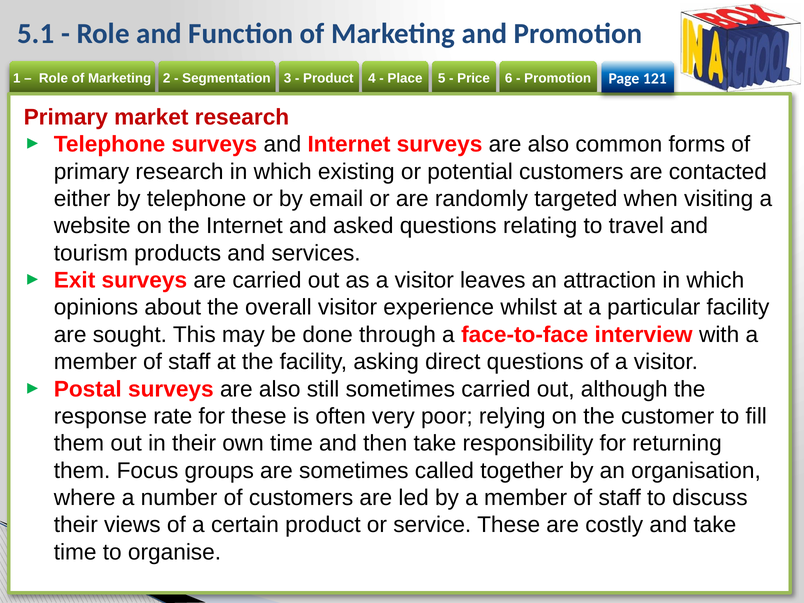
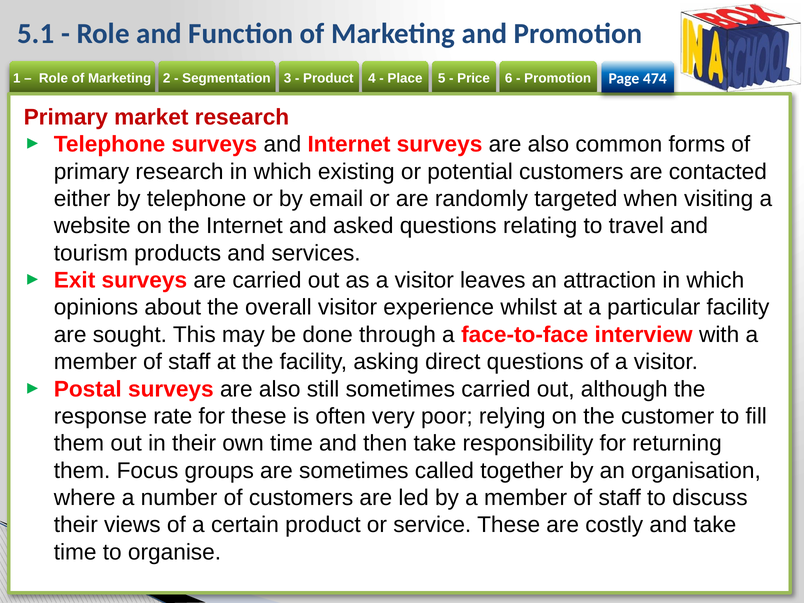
121: 121 -> 474 (655, 79)
